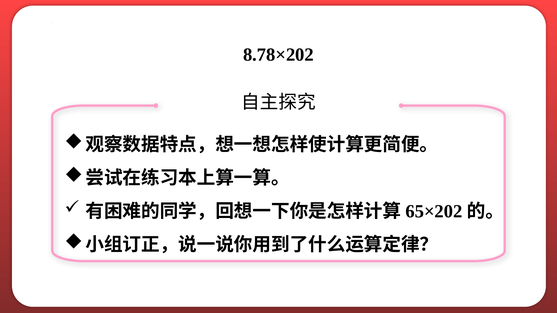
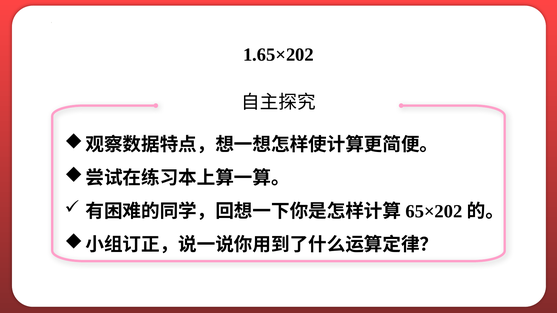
8.78×202: 8.78×202 -> 1.65×202 (278, 55)
